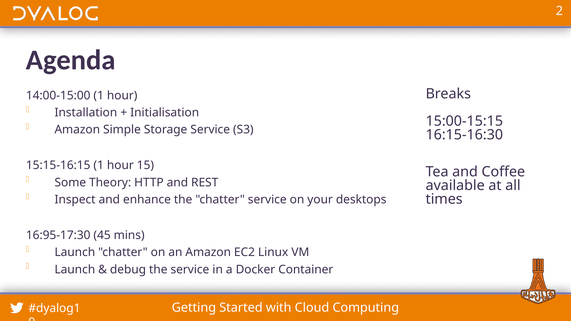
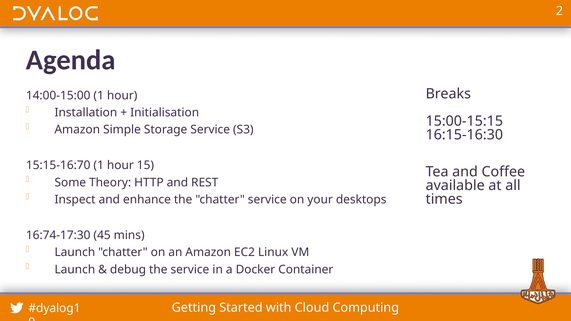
15:15-16:15: 15:15-16:15 -> 15:15-16:70 (58, 165)
16:95-17:30: 16:95-17:30 -> 16:74-17:30 (58, 235)
